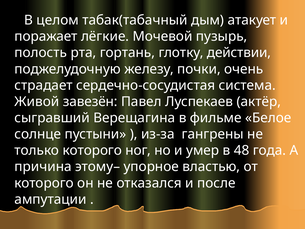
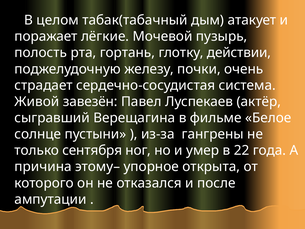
только которого: которого -> сентября (92, 150)
48: 48 -> 22 (242, 150)
властью: властью -> открыта (211, 167)
